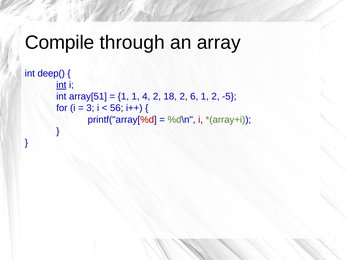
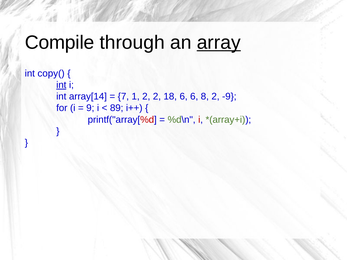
array underline: none -> present (219, 43)
deep(: deep( -> copy( (51, 74)
array[51: array[51 -> array[14 (88, 97)
1: 1 -> 7 (123, 97)
1 4: 4 -> 2 (146, 97)
18 2: 2 -> 6 (184, 97)
6 1: 1 -> 8 (205, 97)
-5: -5 -> -9 (229, 97)
3: 3 -> 9 (90, 108)
56: 56 -> 89 (117, 108)
